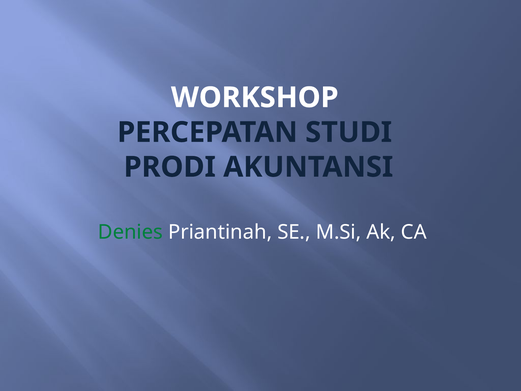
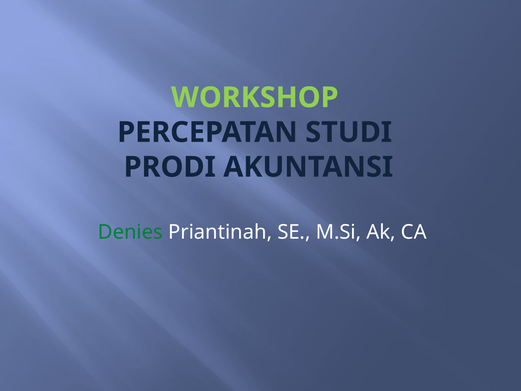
WORKSHOP colour: white -> light green (255, 98)
